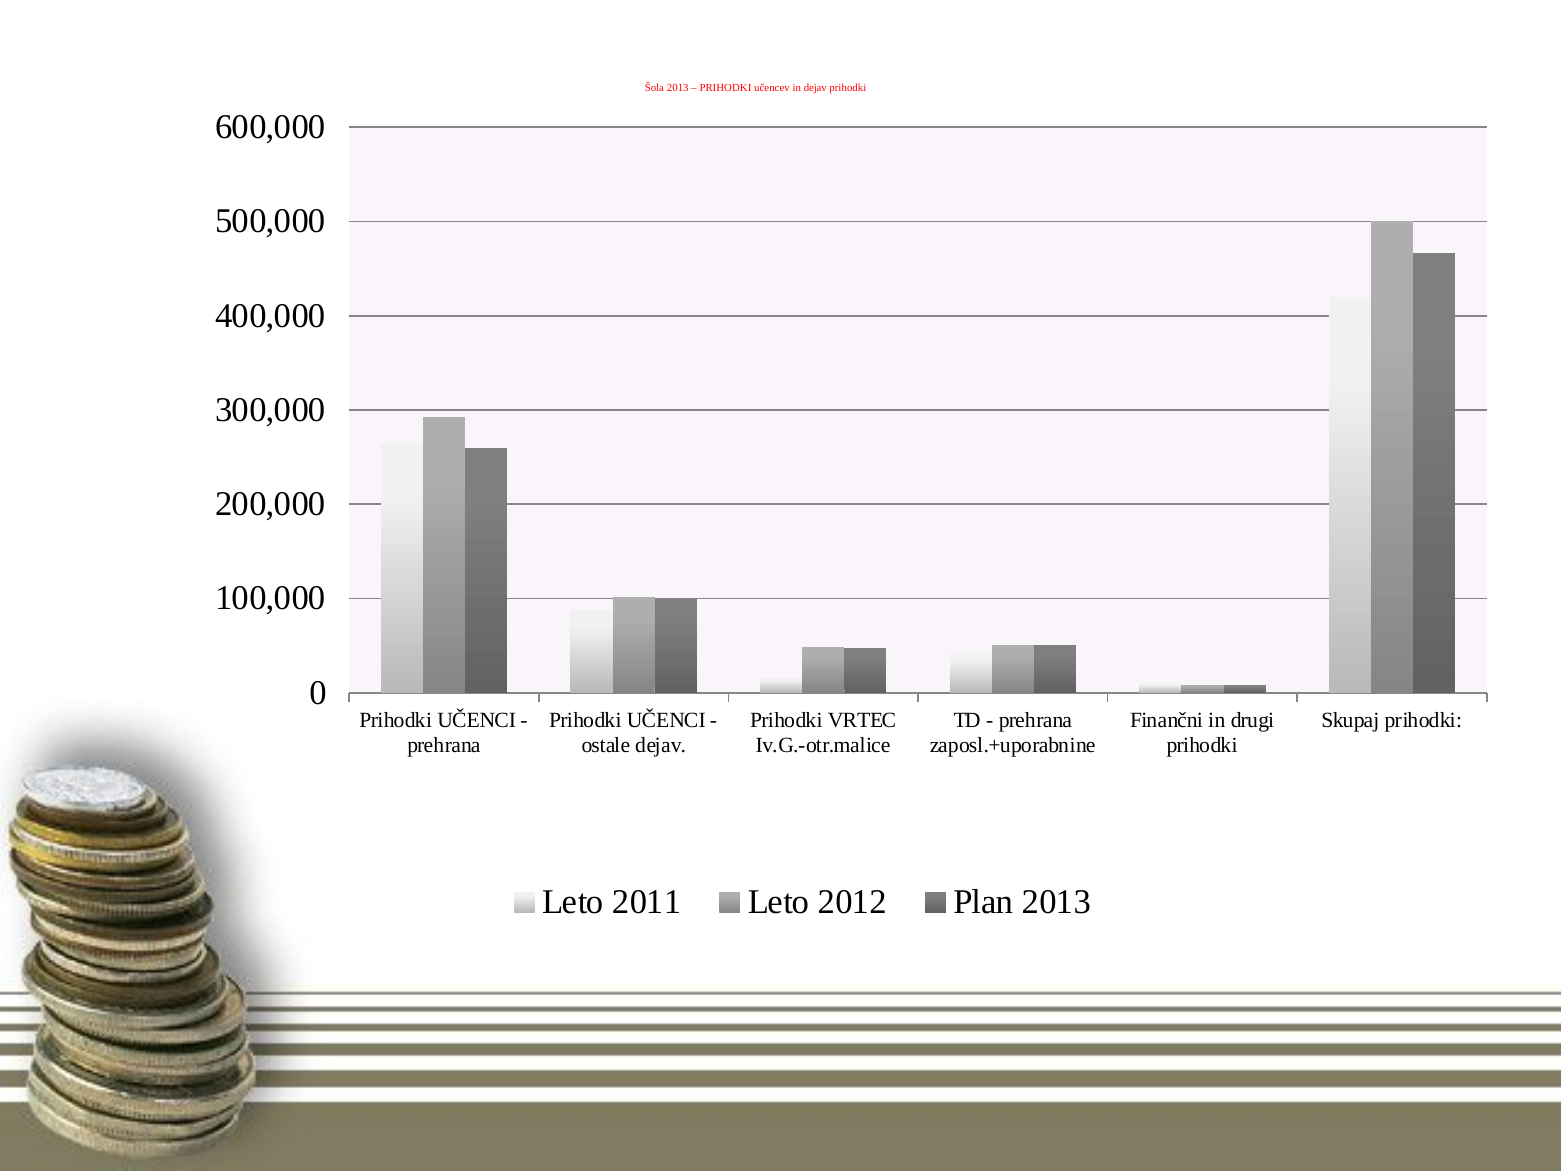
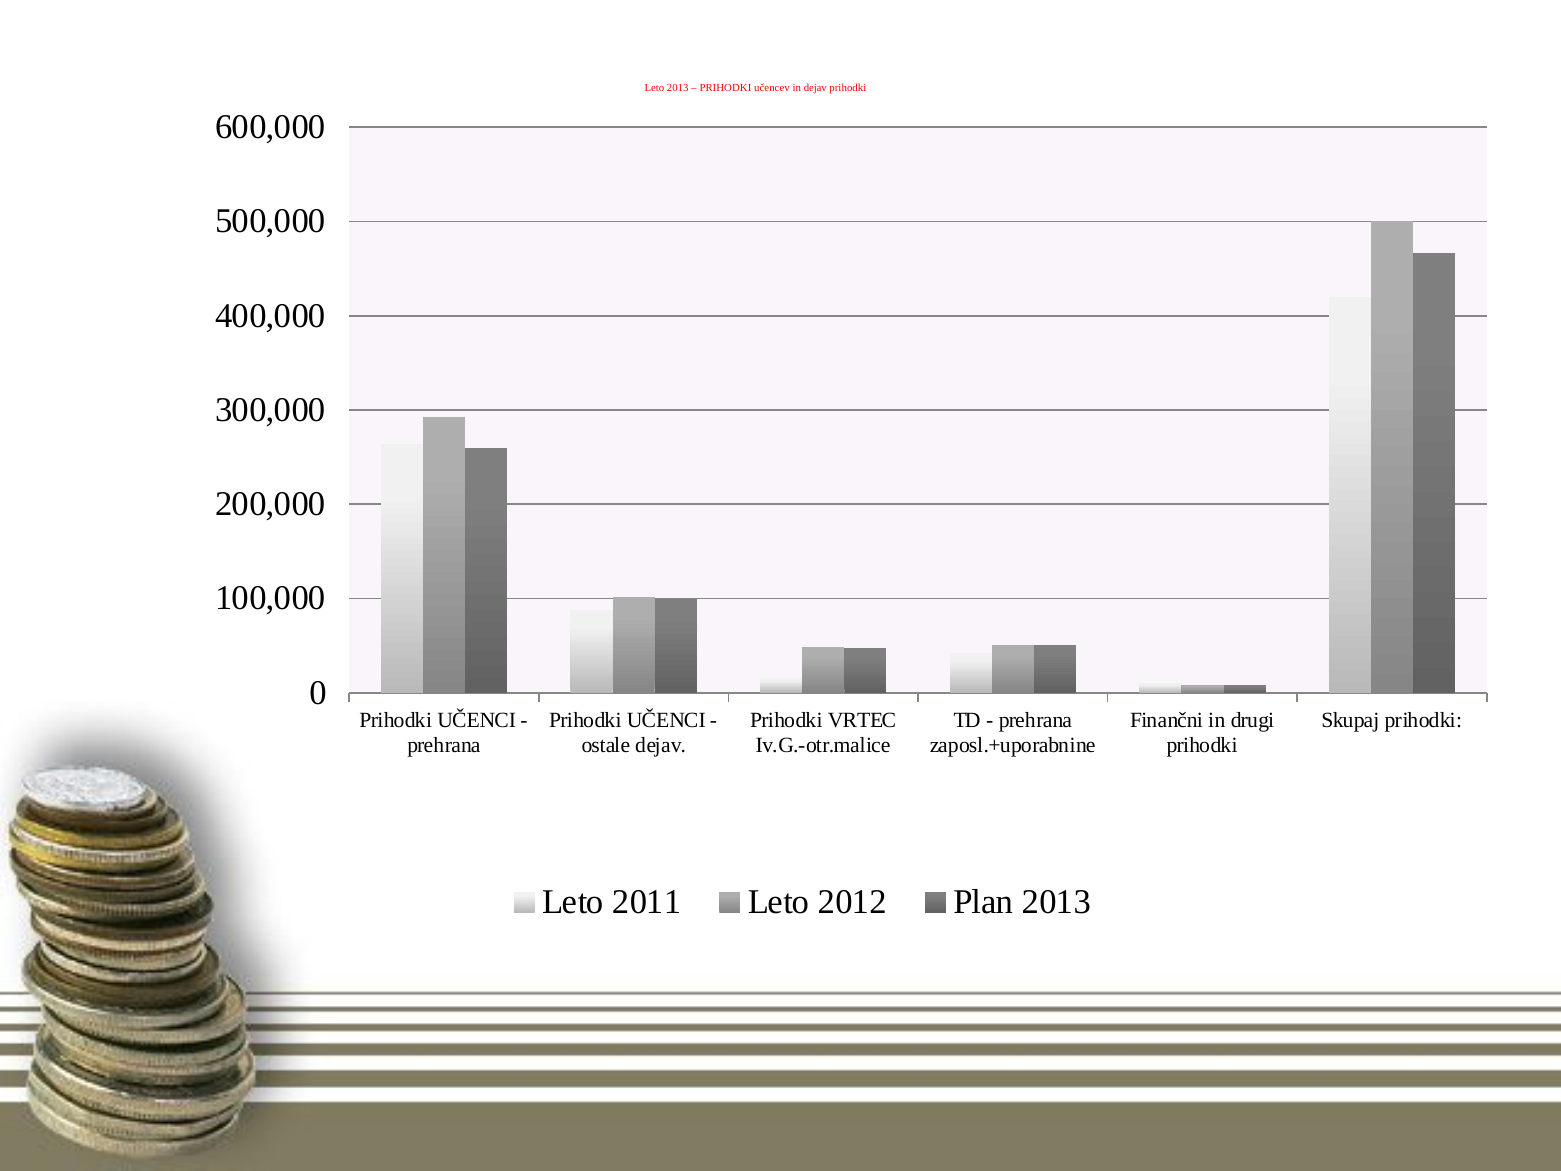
Šola: Šola -> Leto (654, 88)
